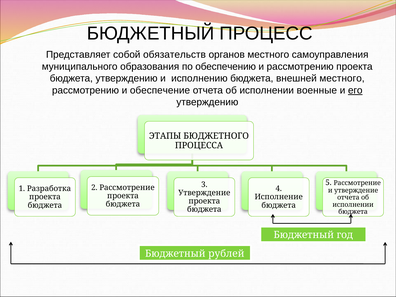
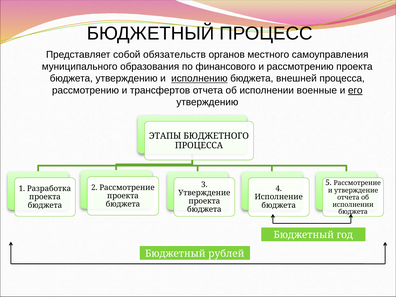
обеспечению: обеспечению -> финансового (226, 67)
исполнению underline: none -> present (199, 78)
внешней местного: местного -> процесса (342, 78)
обеспечение: обеспечение -> трансфертов (160, 90)
